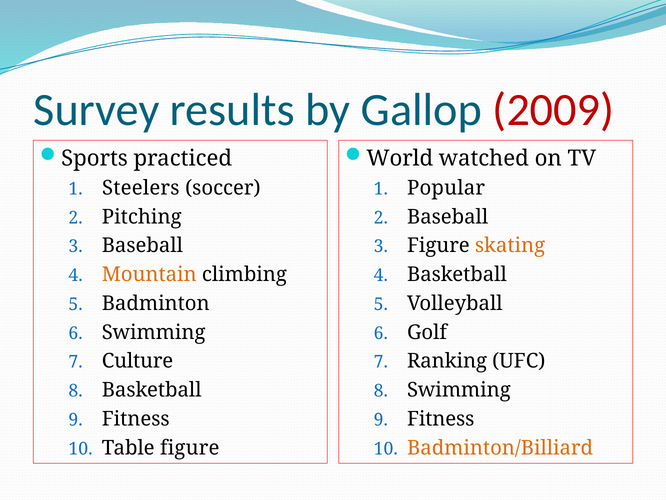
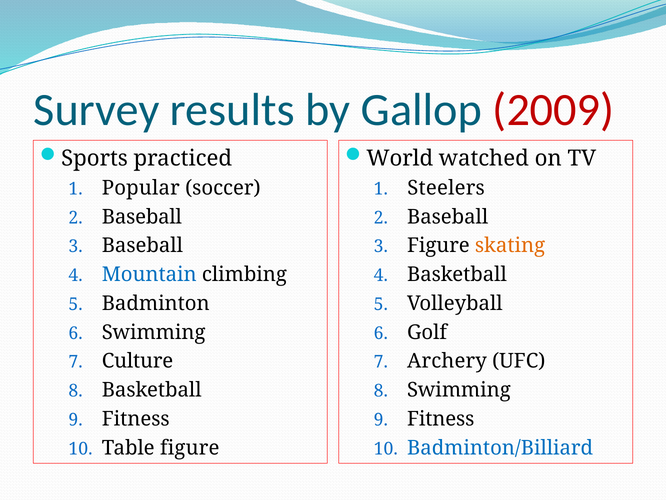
Steelers: Steelers -> Popular (141, 188)
Popular: Popular -> Steelers (446, 188)
Pitching: Pitching -> Baseball (142, 217)
Mountain colour: orange -> blue (149, 274)
Ranking: Ranking -> Archery (447, 361)
Badminton/Billiard colour: orange -> blue (500, 447)
